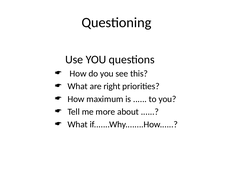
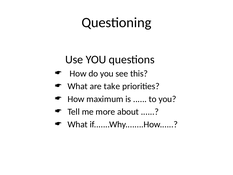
right: right -> take (112, 86)
